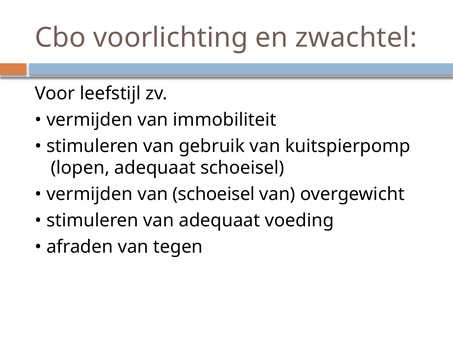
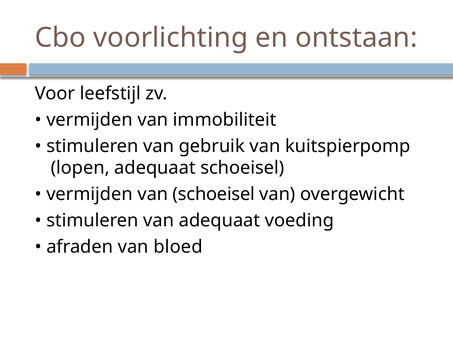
zwachtel: zwachtel -> ontstaan (356, 38)
tegen: tegen -> bloed (178, 247)
